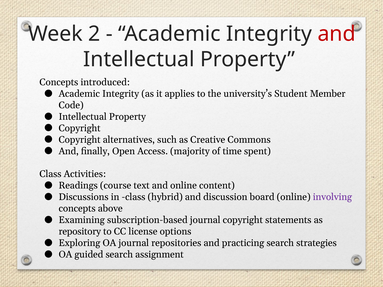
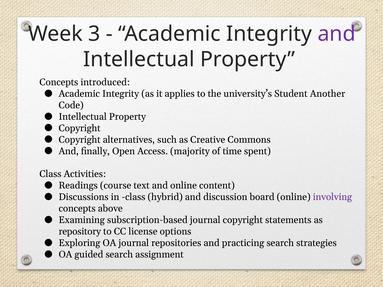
2: 2 -> 3 (94, 34)
and colour: red -> purple (337, 34)
Member: Member -> Another (328, 94)
